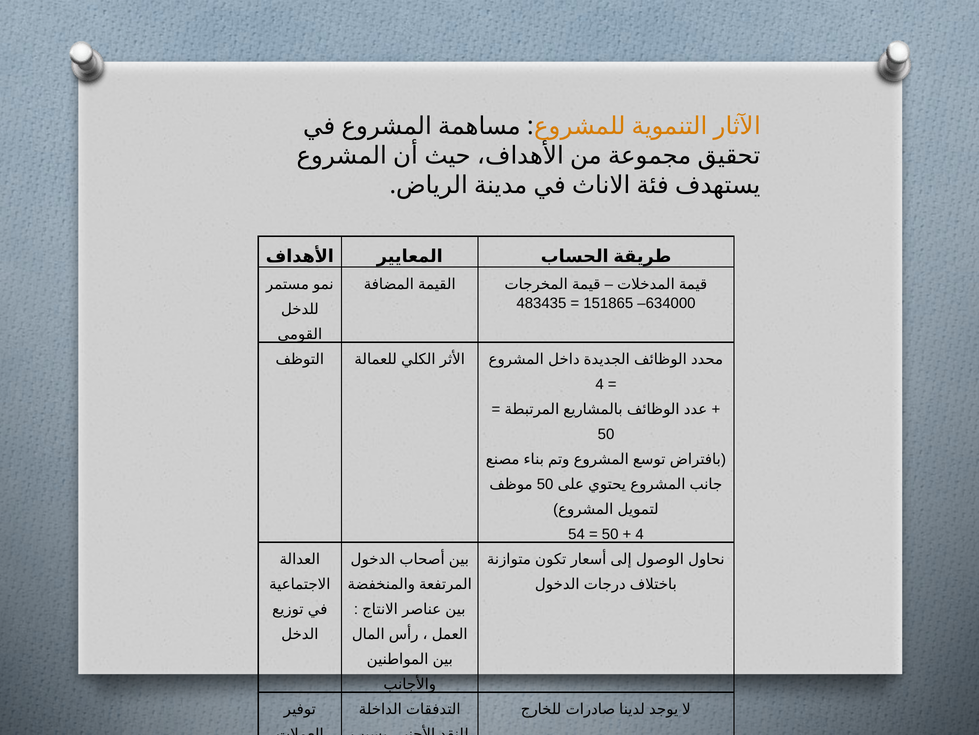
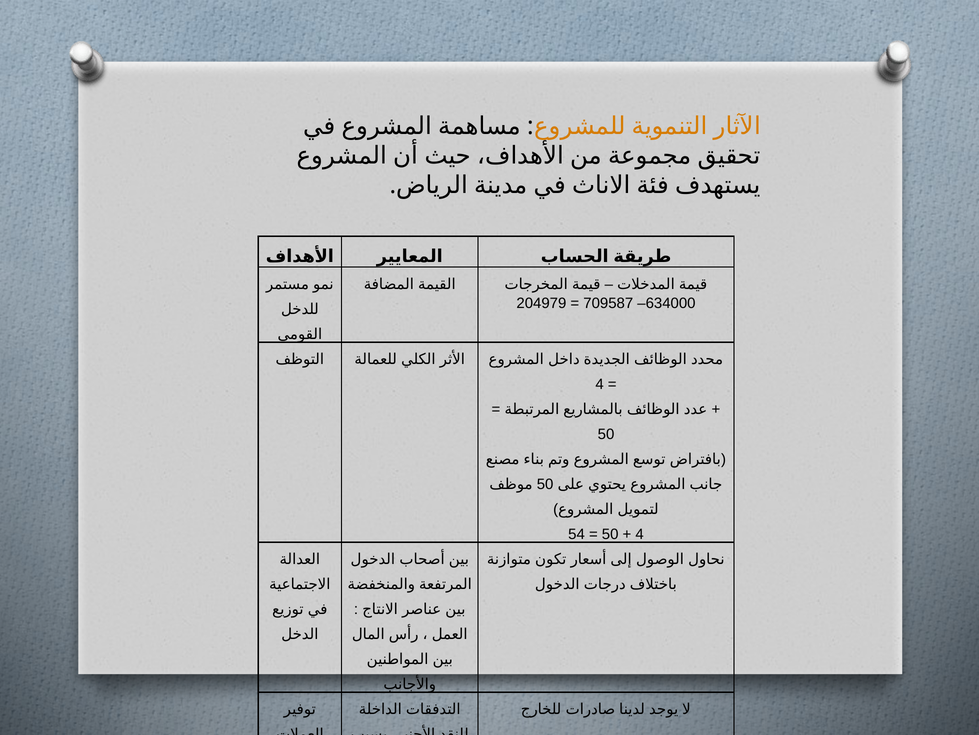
483435: 483435 -> 204979 (541, 303)
151865: 151865 -> 709587 (608, 303)
